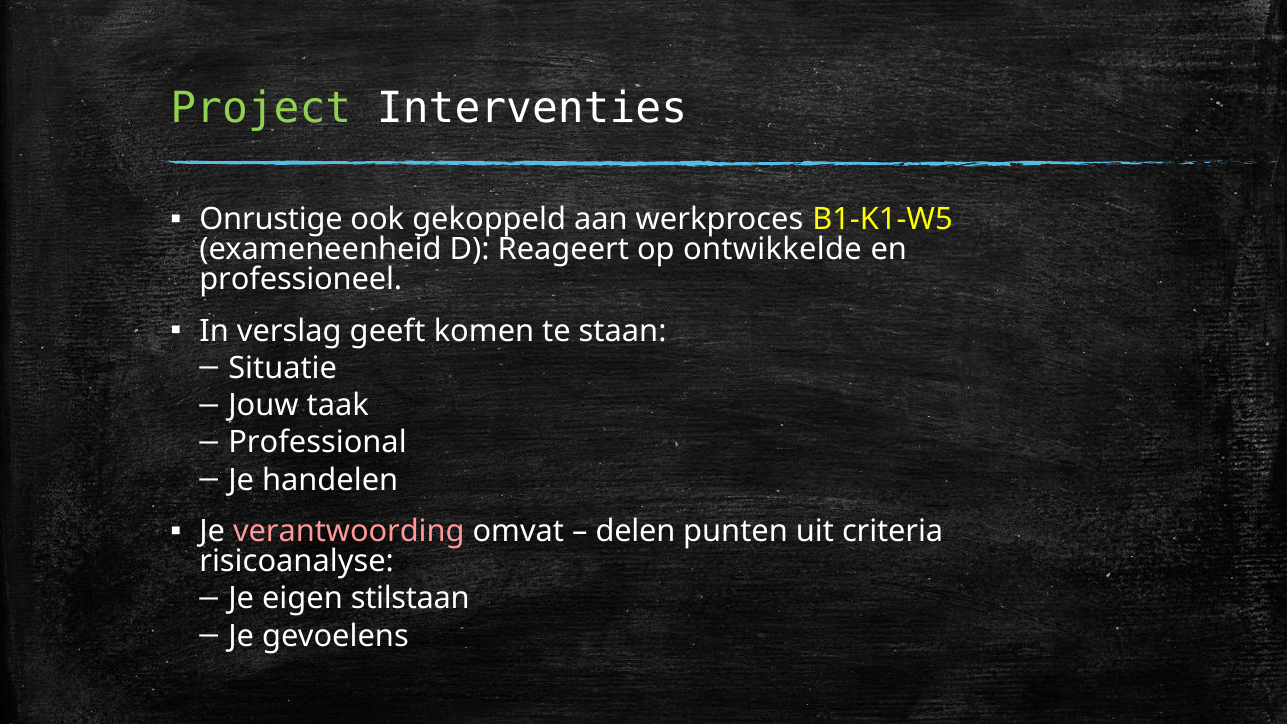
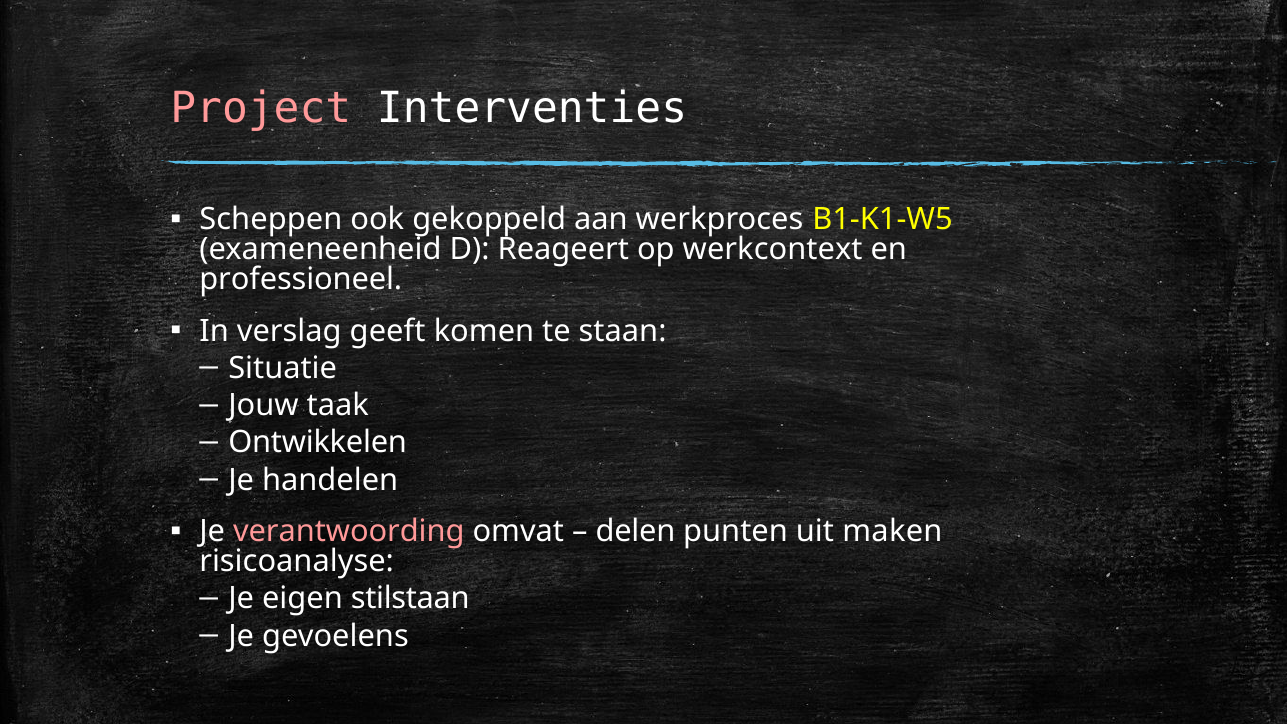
Project colour: light green -> pink (261, 108)
Onrustige: Onrustige -> Scheppen (271, 220)
ontwikkelde: ontwikkelde -> werkcontext (773, 250)
Professional: Professional -> Ontwikkelen (318, 443)
criteria: criteria -> maken (892, 532)
